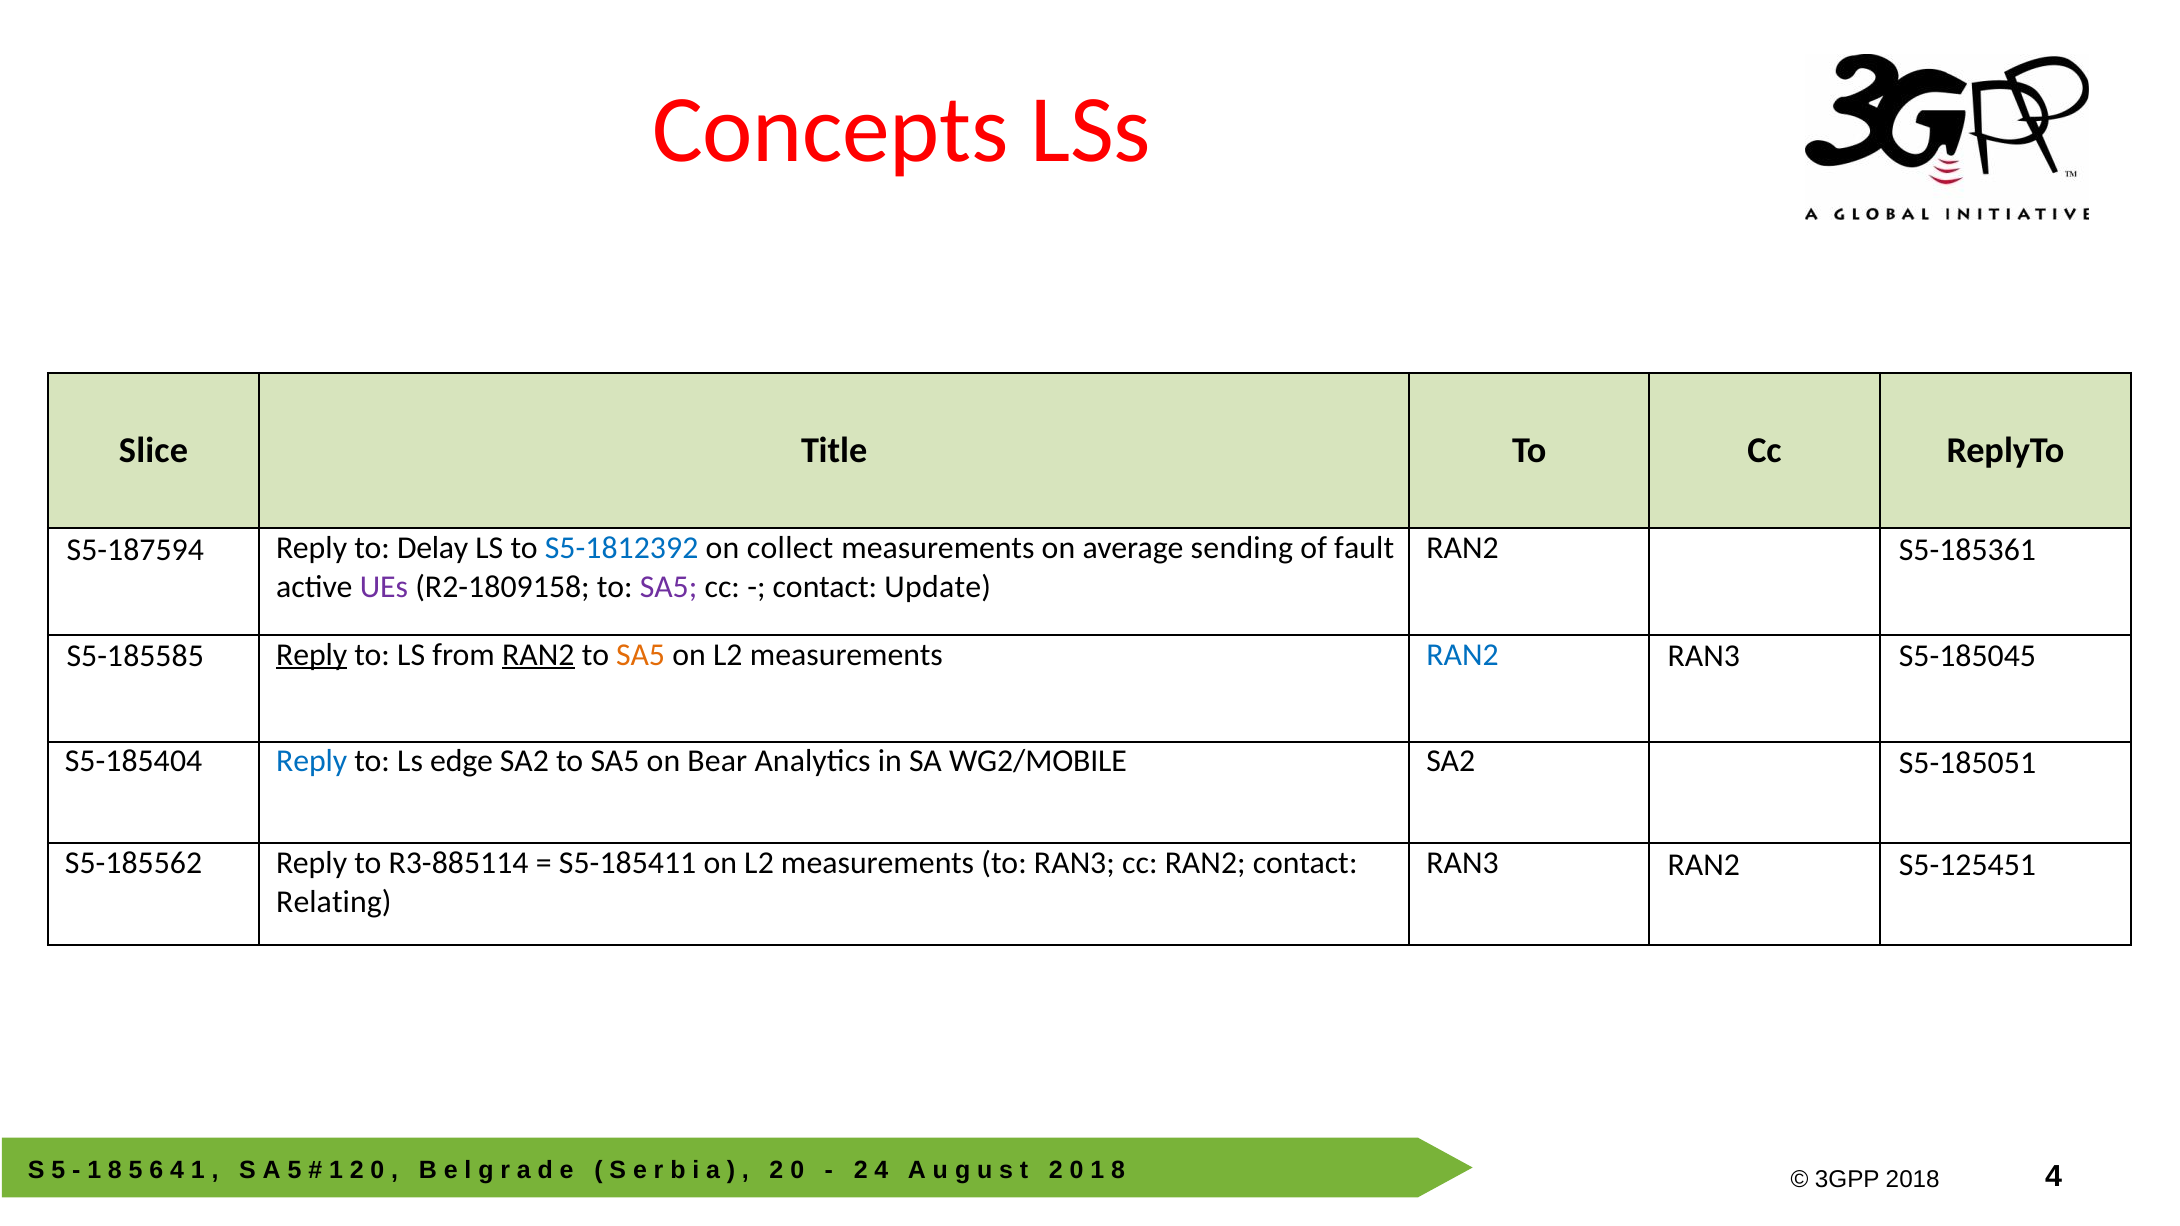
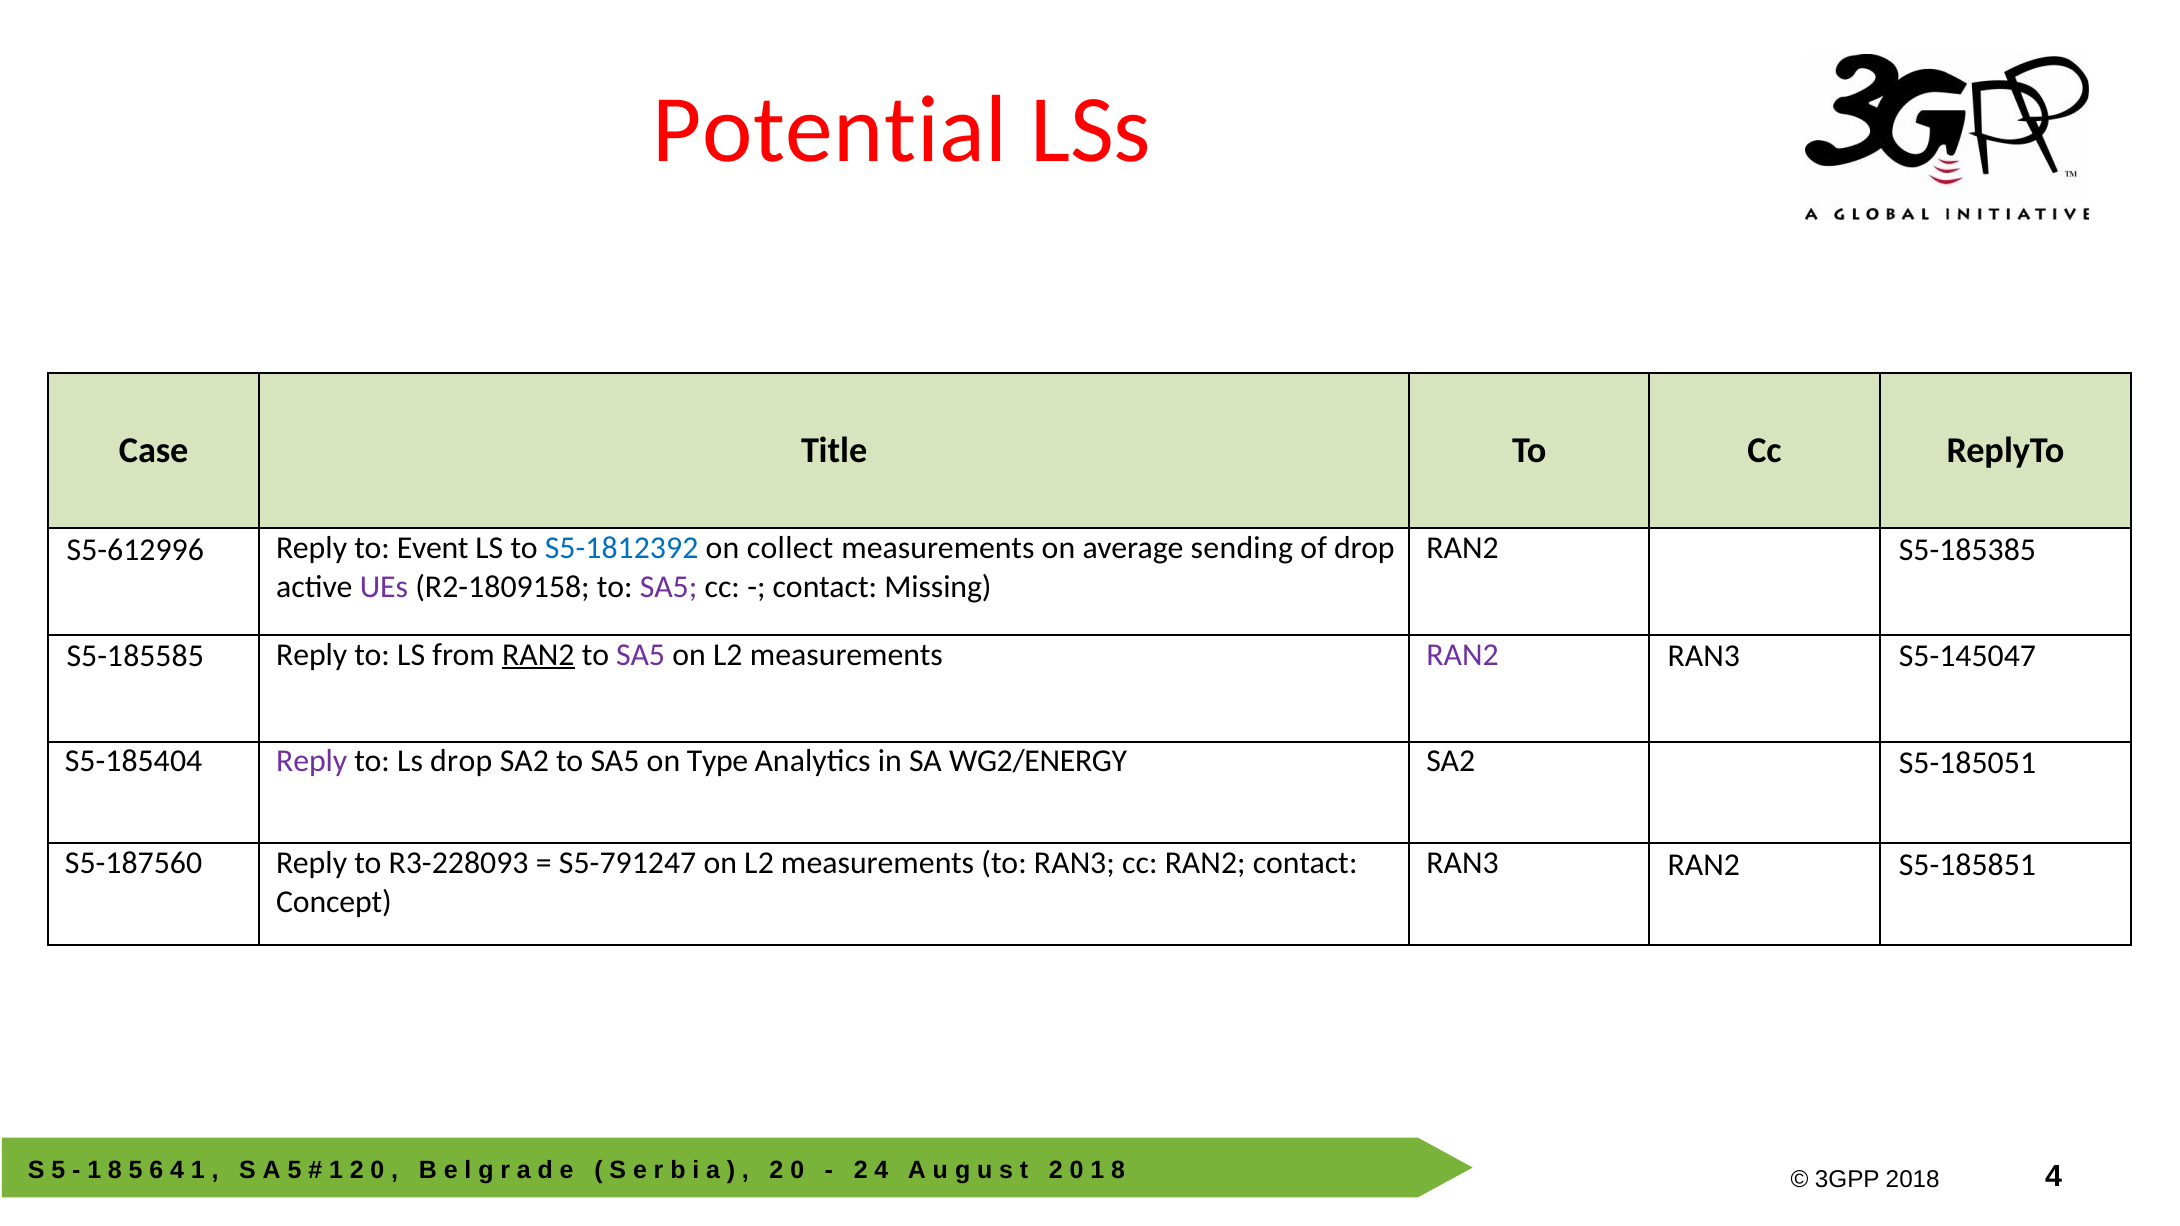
Concepts: Concepts -> Potential (830, 130)
Slice: Slice -> Case (154, 451)
S5-185361: S5-185361 -> S5-185385 (1967, 550)
S5-187594: S5-187594 -> S5-612996 (135, 550)
Delay: Delay -> Event (433, 548)
of fault: fault -> drop (1364, 548)
Update: Update -> Missing (938, 587)
Reply underline: present -> none (312, 655)
SA5 colour: orange -> purple (641, 655)
RAN2 colour: blue -> purple (1463, 655)
S5-185045: S5-185045 -> S5-145047 (1967, 656)
Reply colour: blue -> purple (312, 761)
Ls edge: edge -> drop (461, 761)
Bear: Bear -> Type (718, 761)
WG2/MOBILE: WG2/MOBILE -> WG2/ENERGY (1038, 761)
S5-185562: S5-185562 -> S5-187560 (134, 863)
R3-885114: R3-885114 -> R3-228093 (459, 863)
S5-185411: S5-185411 -> S5-791247 (628, 863)
S5-125451: S5-125451 -> S5-185851 (1967, 865)
Relating: Relating -> Concept (334, 902)
